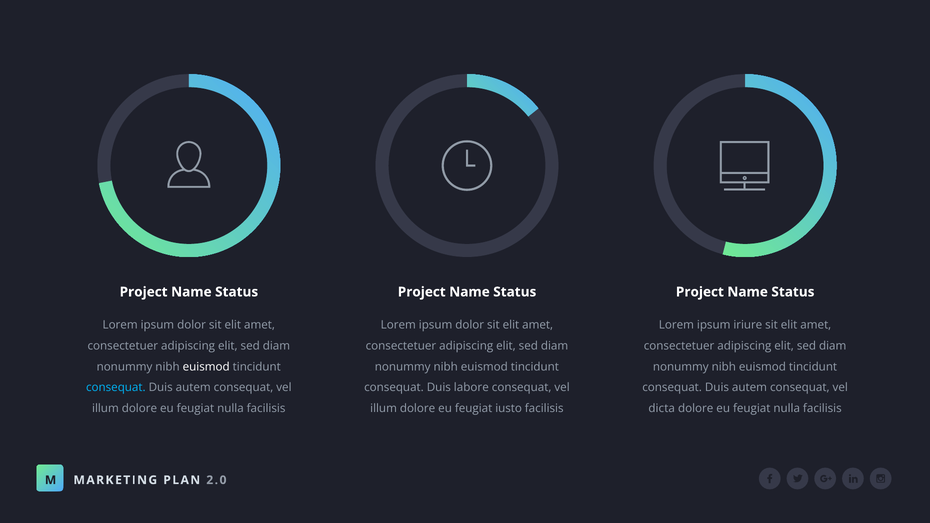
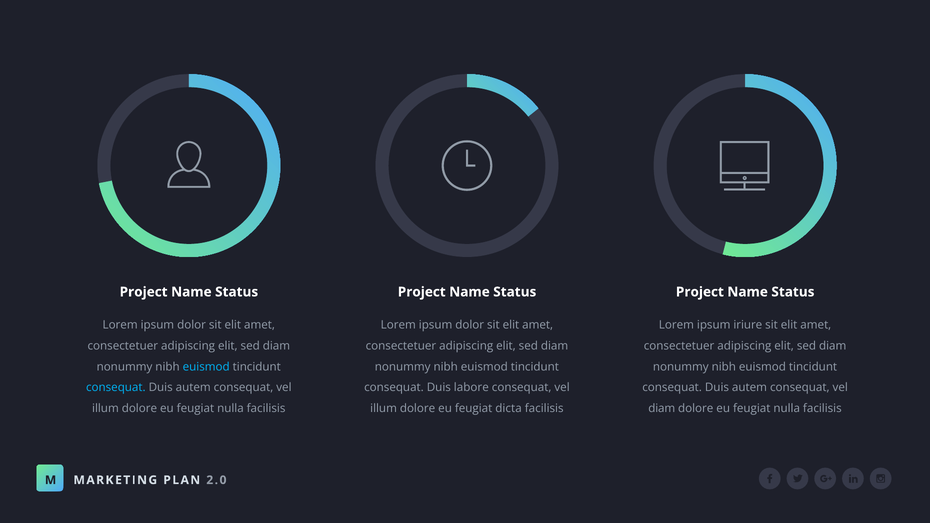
euismod colour: white -> light blue (206, 367)
iusto: iusto -> dicta (509, 409)
dicta: dicta -> diam (662, 409)
